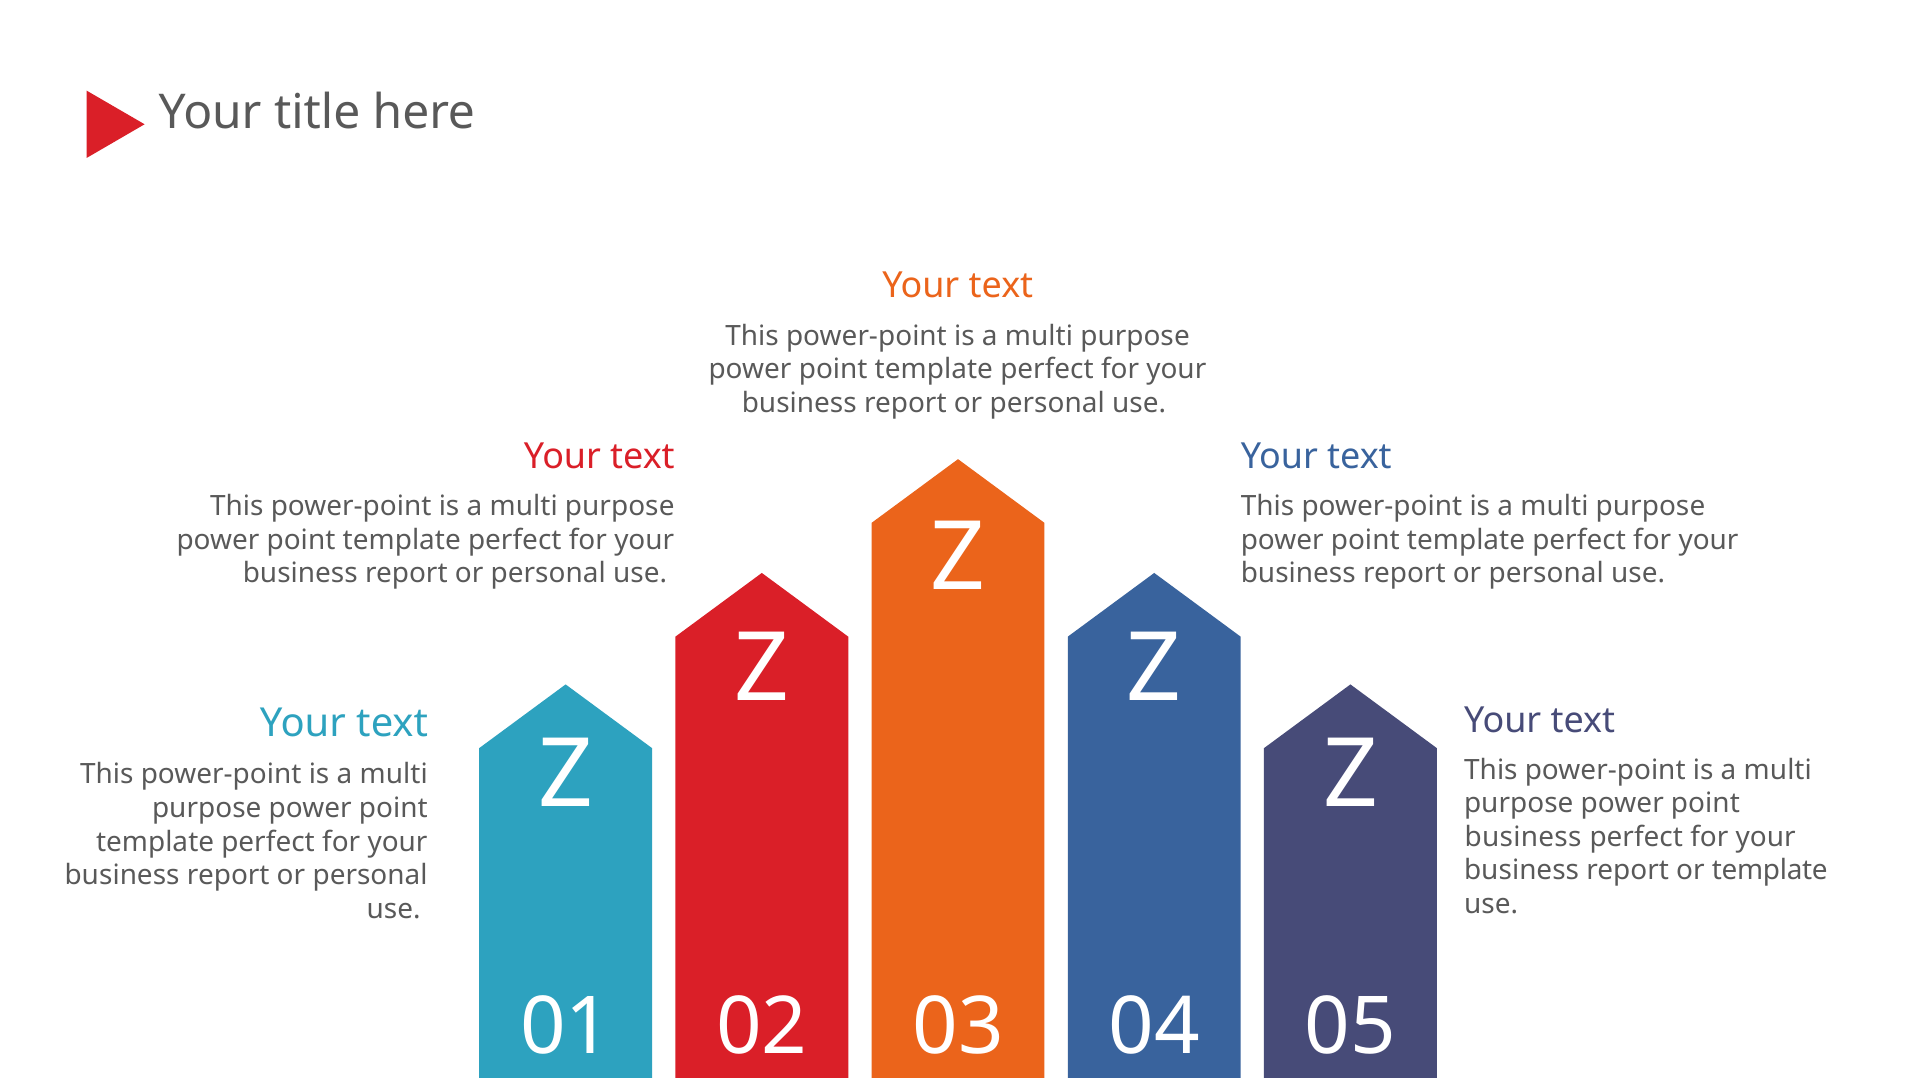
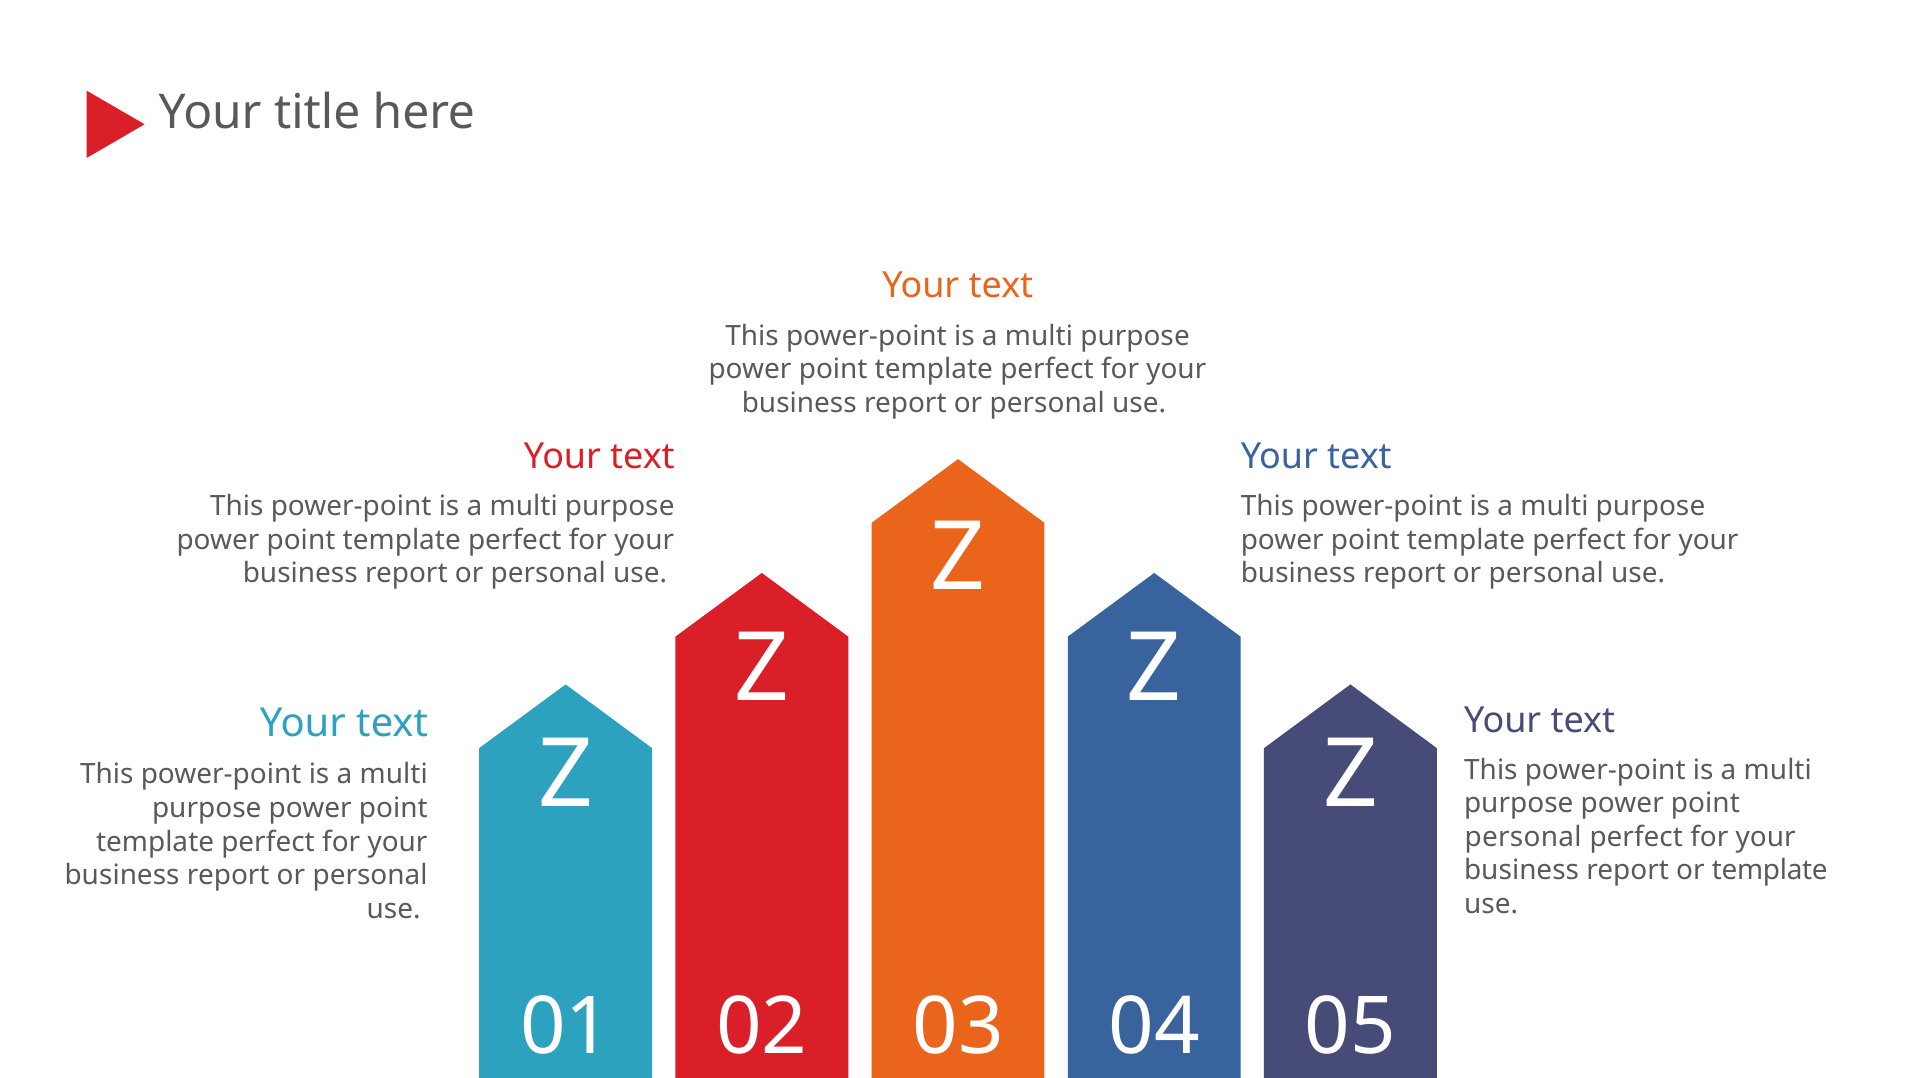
business: business -> personal (1523, 837)
